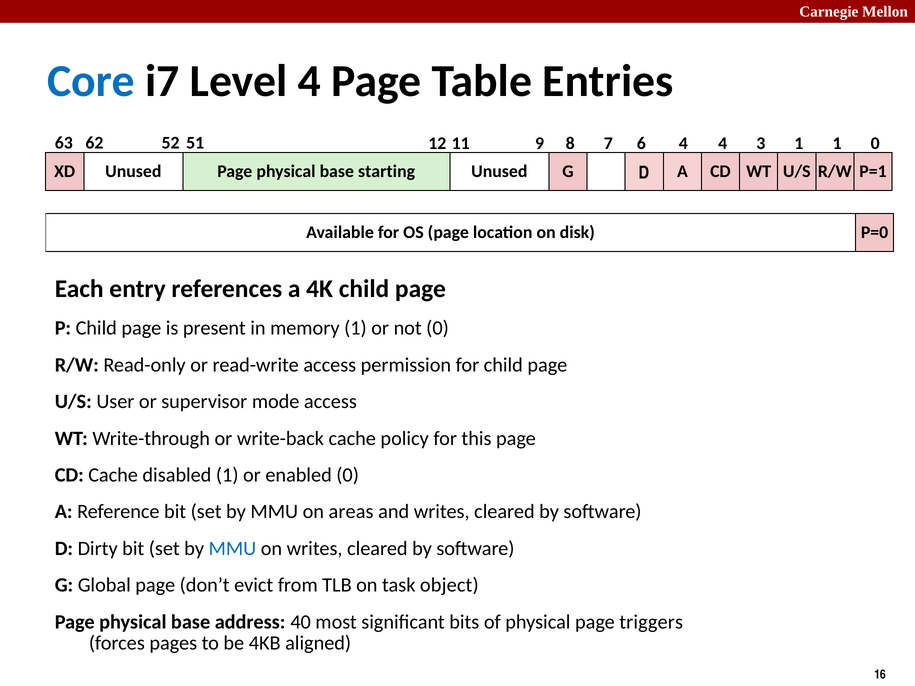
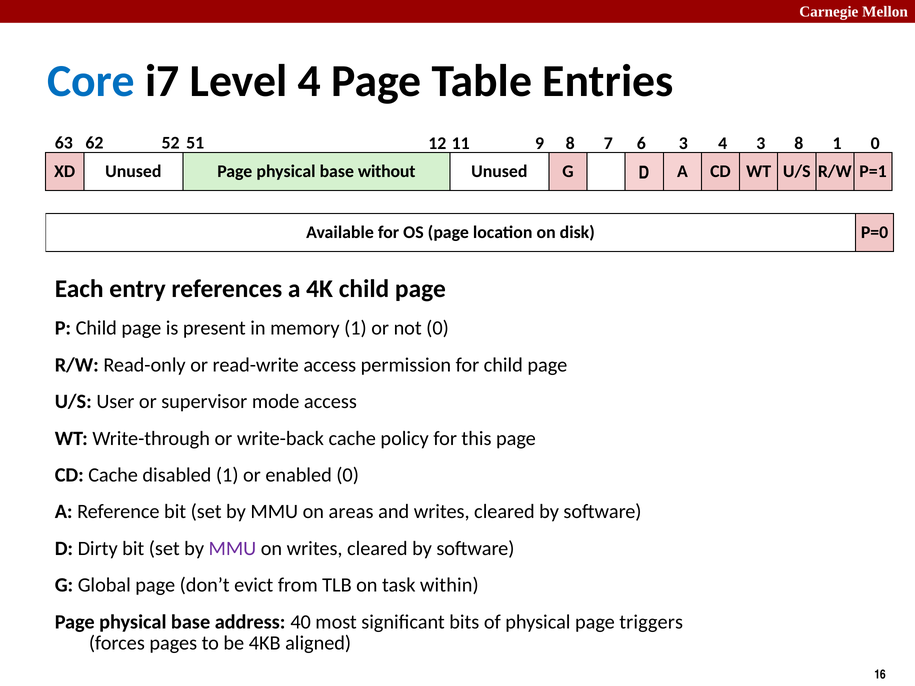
6 4: 4 -> 3 (683, 144)
3 1: 1 -> 8 (799, 144)
starting: starting -> without (387, 171)
MMU colour: blue -> purple (232, 549)
object: object -> within (449, 585)
